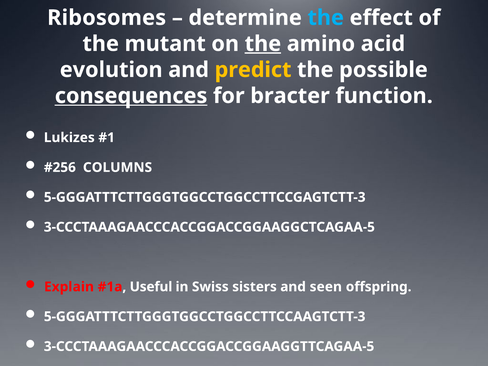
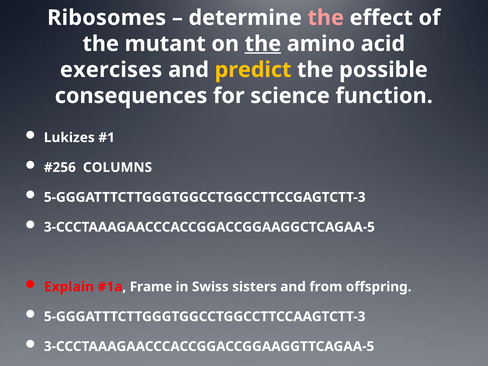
the colour: light blue -> pink (326, 18)
evolution: evolution -> exercises (111, 70)
consequences underline: present -> none (131, 96)
bracter: bracter -> science (290, 96)
Useful: Useful -> Frame (151, 287)
seen: seen -> from (326, 287)
